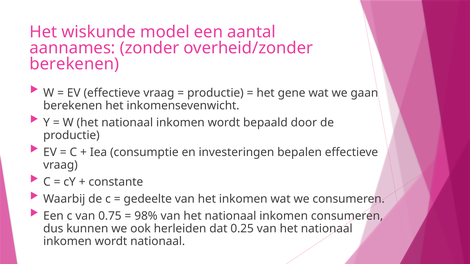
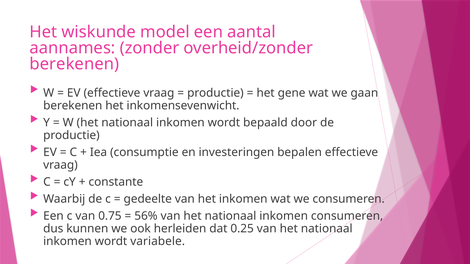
98%: 98% -> 56% (146, 216)
wordt nationaal: nationaal -> variabele (158, 242)
